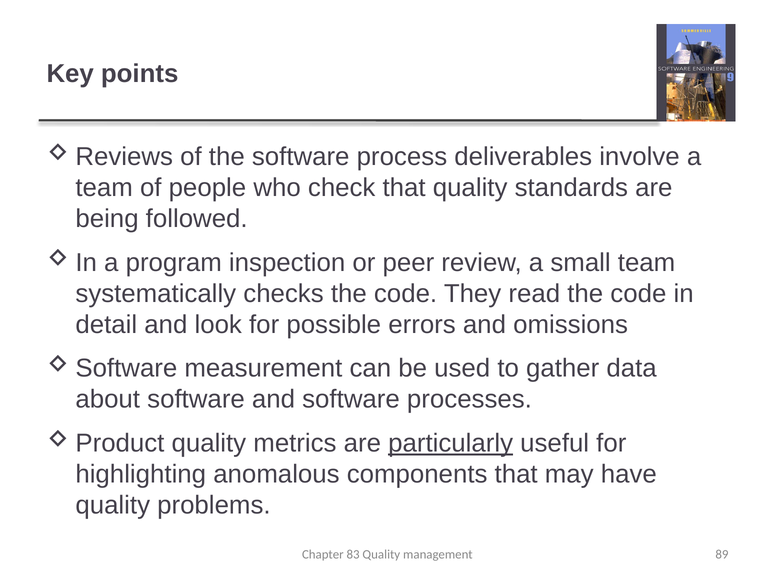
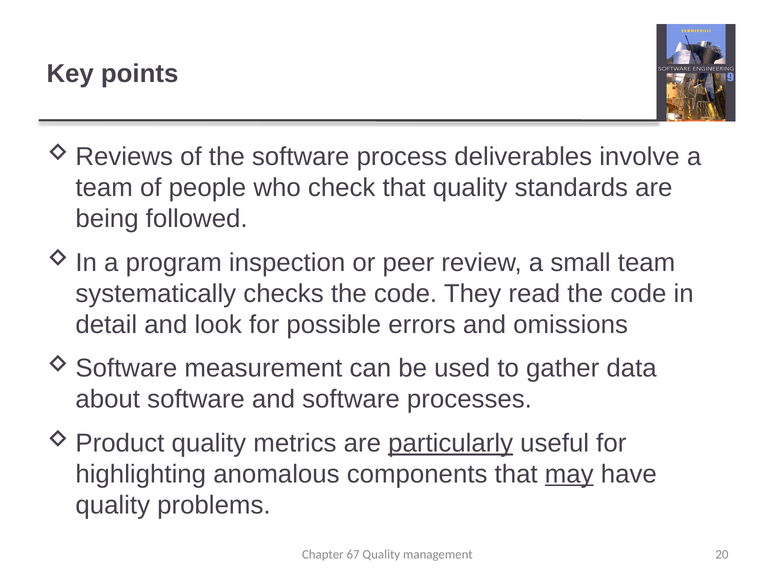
may underline: none -> present (569, 475)
83: 83 -> 67 (353, 555)
89: 89 -> 20 (722, 555)
